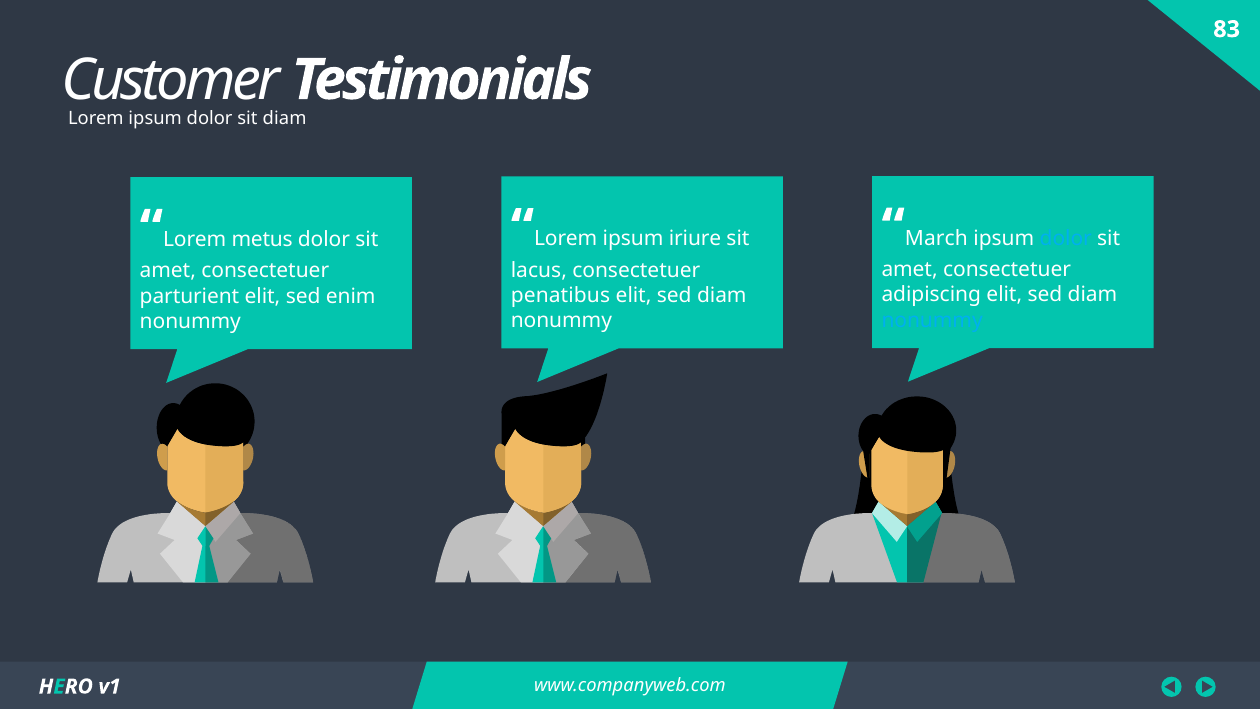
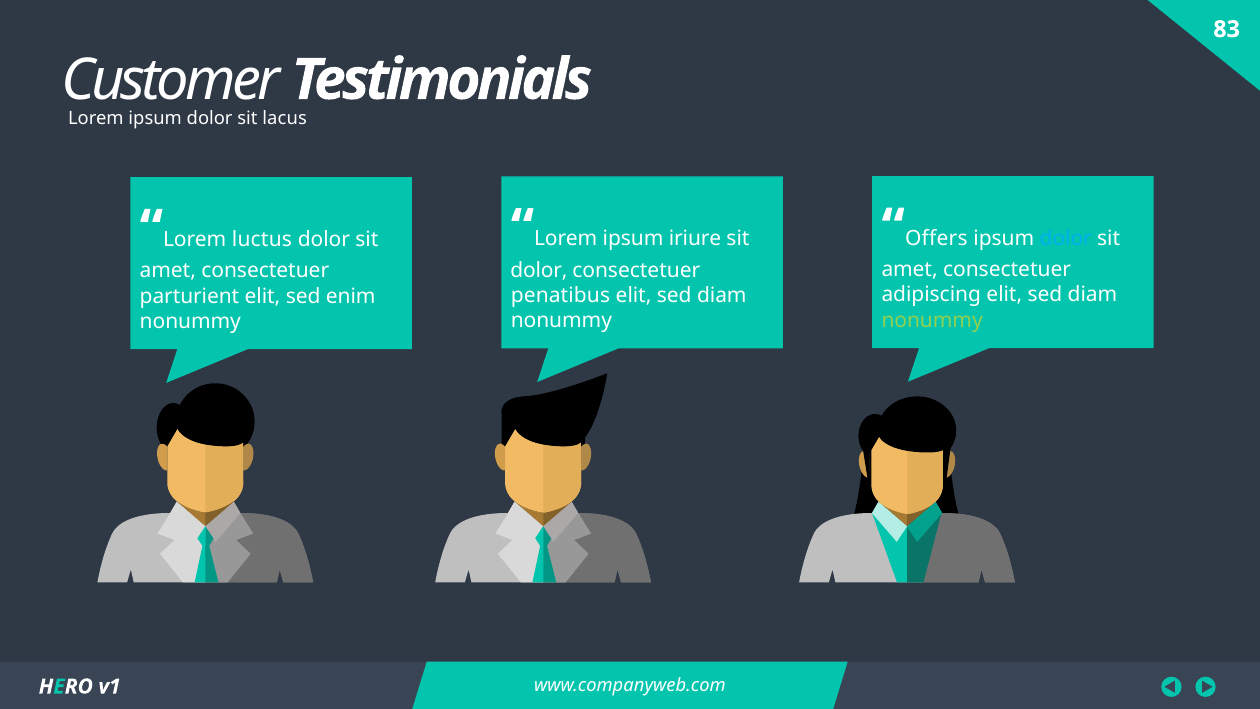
diam: diam -> lacus (285, 118)
March: March -> Offers (936, 238)
metus: metus -> luctus (262, 239)
lacus: lacus -> dolor (539, 270)
nonummy colour: light blue -> light green (932, 320)
